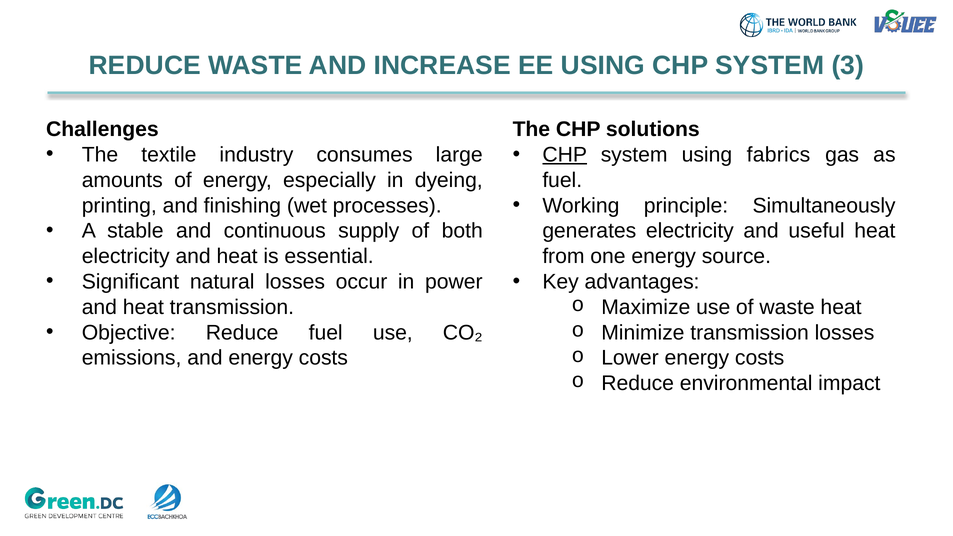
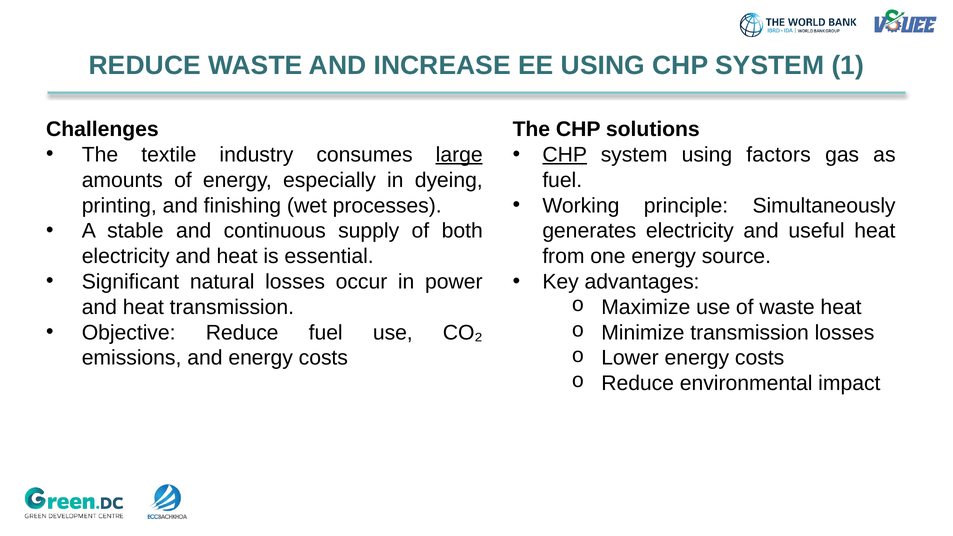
3: 3 -> 1 (848, 65)
large underline: none -> present (459, 155)
fabrics: fabrics -> factors (779, 155)
